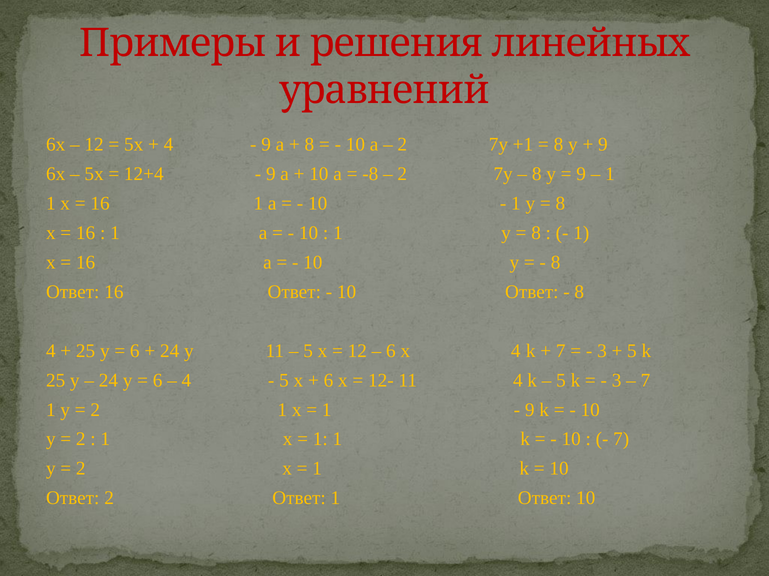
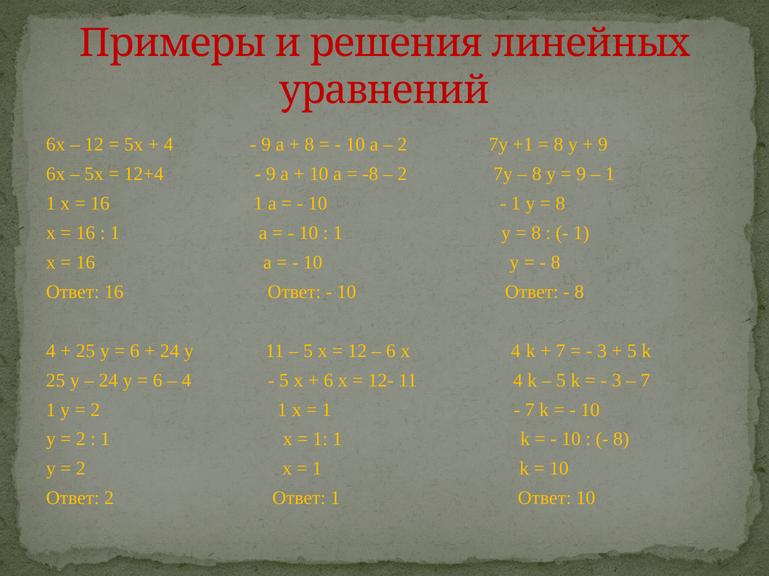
9: 9 -> 7 (530, 410)
7: 7 -> 8 (621, 440)
